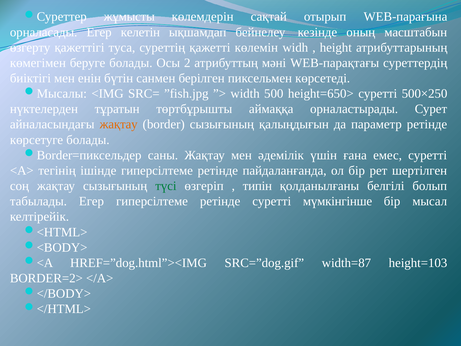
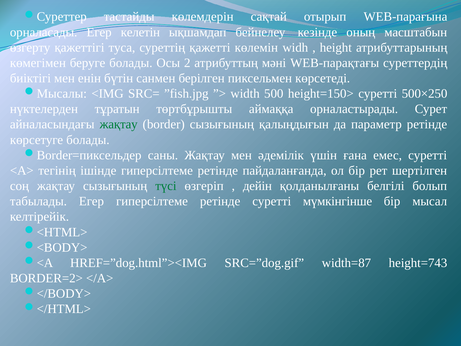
жұмысты: жұмысты -> тастайды (129, 17)
height=650>: height=650> -> height=150> (321, 94)
жақтау colour: orange -> green (119, 124)
типін: типін -> дейін (257, 186)
height=103: height=103 -> height=743 (418, 263)
